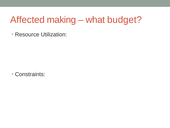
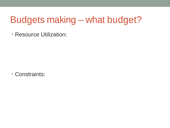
Affected: Affected -> Budgets (27, 20)
